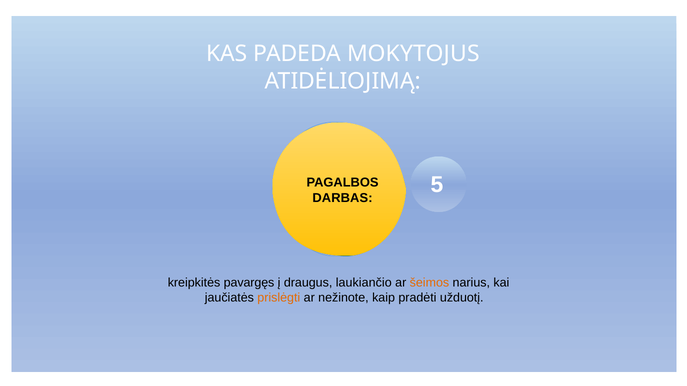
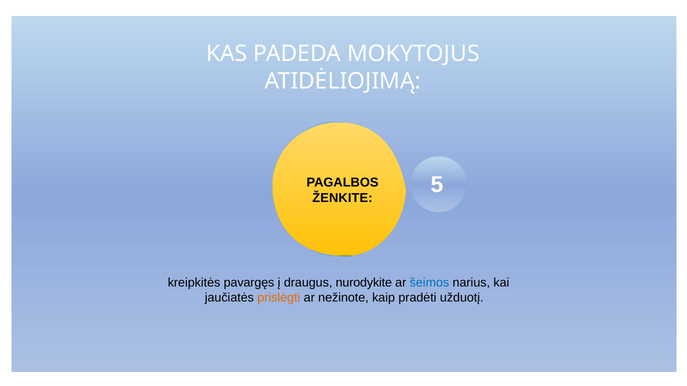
DARBAS: DARBAS -> ŽENKITE (342, 198)
laukiančio: laukiančio -> nurodykite (364, 283)
šeimos colour: orange -> blue (429, 283)
